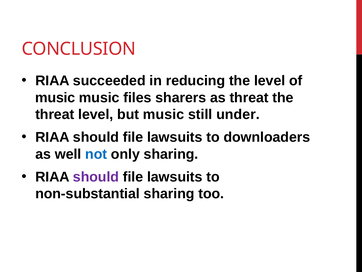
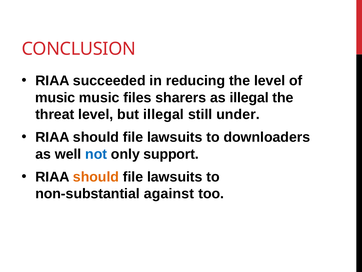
as threat: threat -> illegal (249, 97)
but music: music -> illegal (164, 114)
only sharing: sharing -> support (171, 154)
should colour: purple -> orange (96, 177)
non-substantial sharing: sharing -> against (169, 193)
